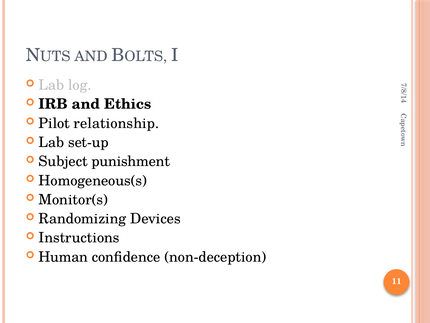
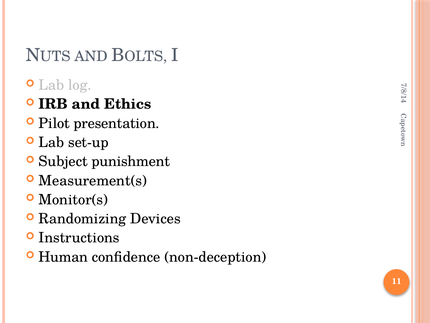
relationship: relationship -> presentation (117, 123)
Homogeneous(s: Homogeneous(s -> Measurement(s (93, 180)
